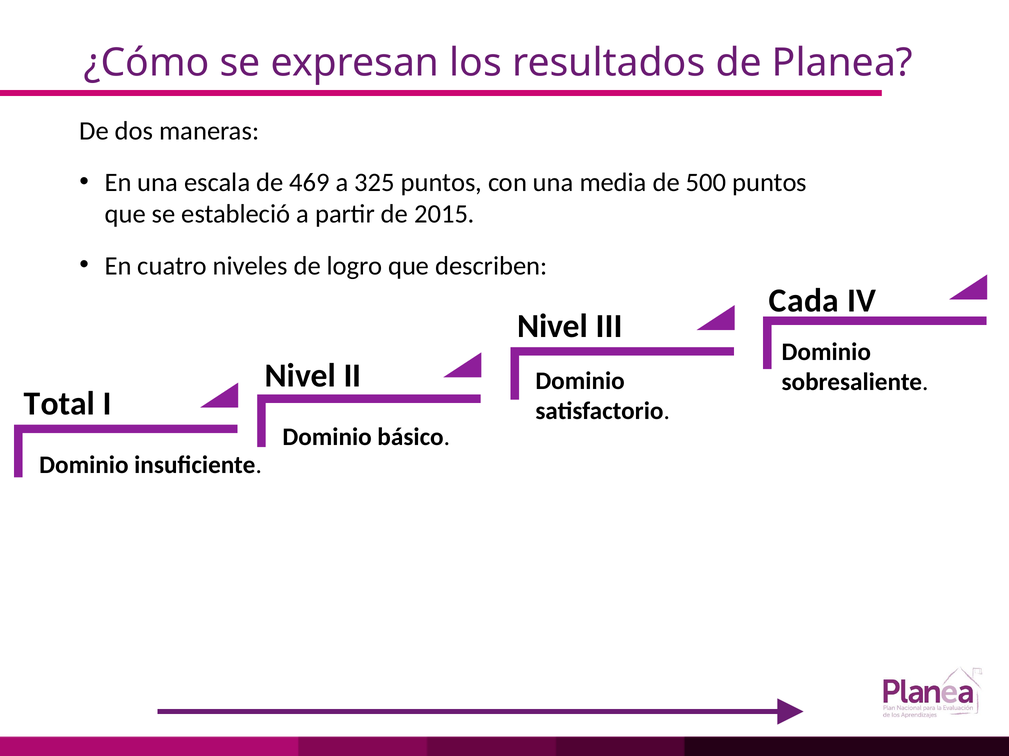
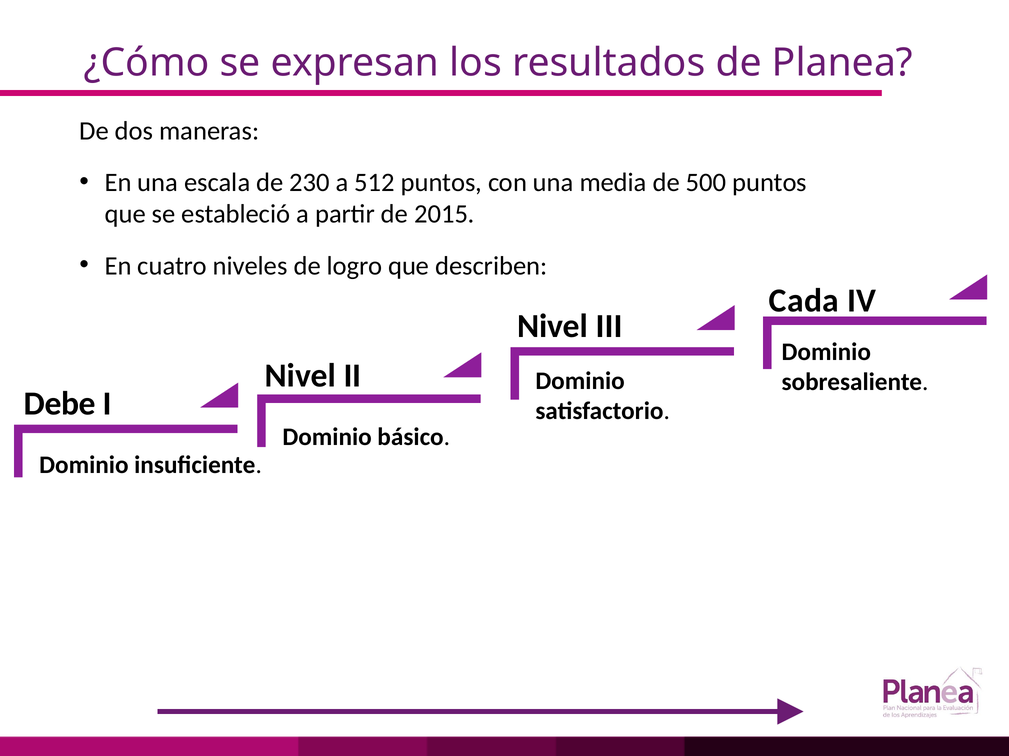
469: 469 -> 230 (309, 182)
325: 325 -> 512 (375, 182)
Total: Total -> Debe (60, 404)
